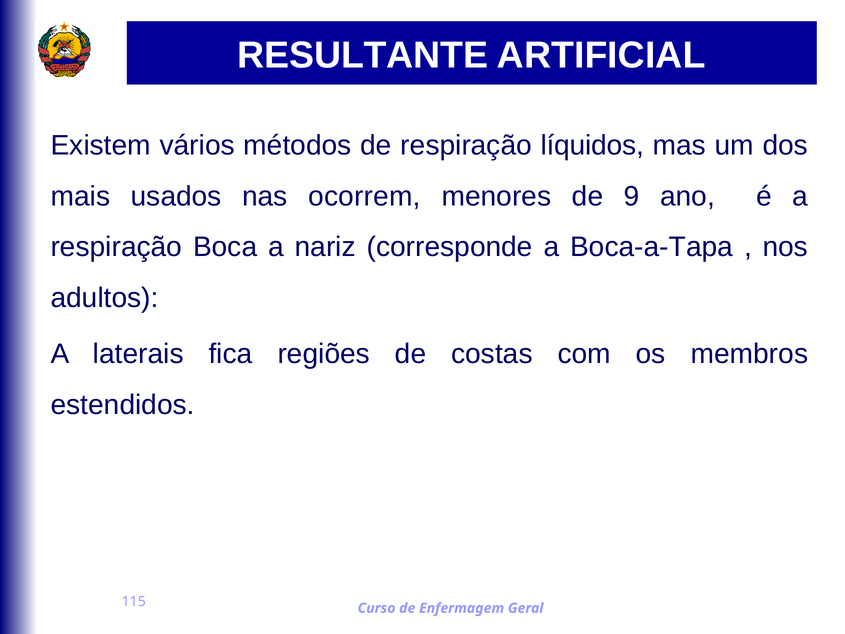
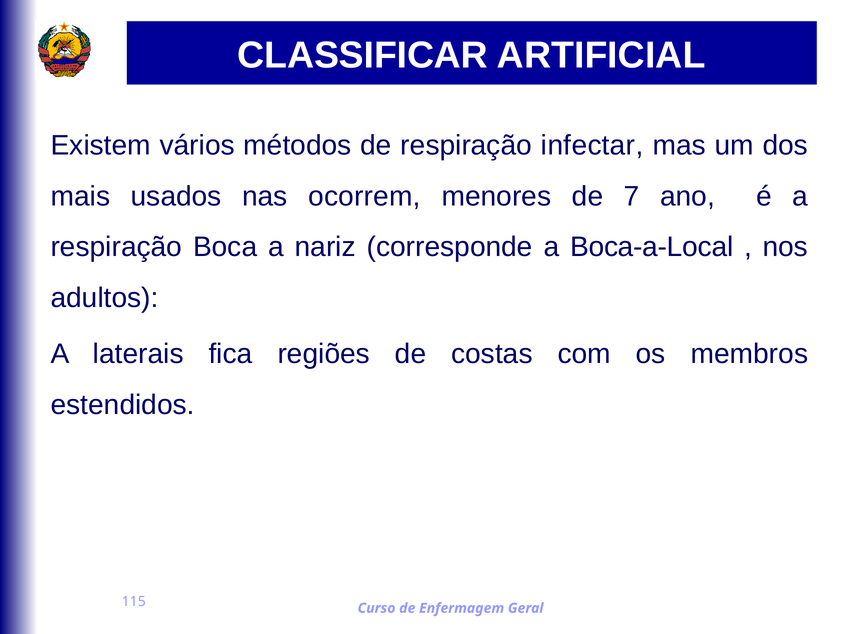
RESULTANTE: RESULTANTE -> CLASSIFICAR (363, 55)
líquidos: líquidos -> infectar (592, 146)
9: 9 -> 7 (632, 196)
Boca-a-Tapa: Boca-a-Tapa -> Boca-a-Local (652, 247)
